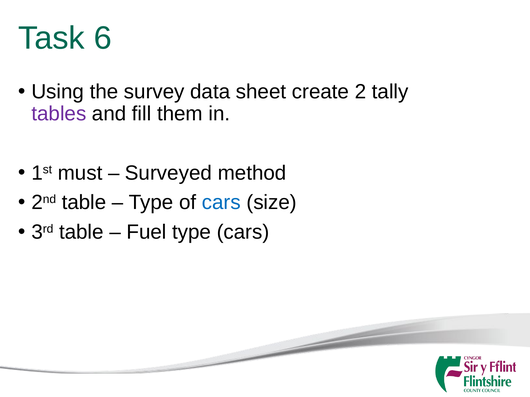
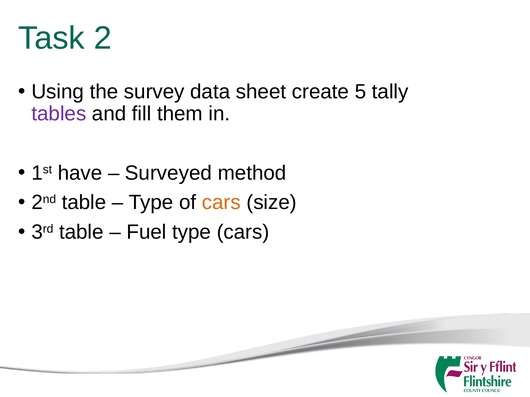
6: 6 -> 2 (103, 38)
2: 2 -> 5 (361, 92)
must: must -> have (80, 173)
cars colour: blue -> orange (221, 203)
